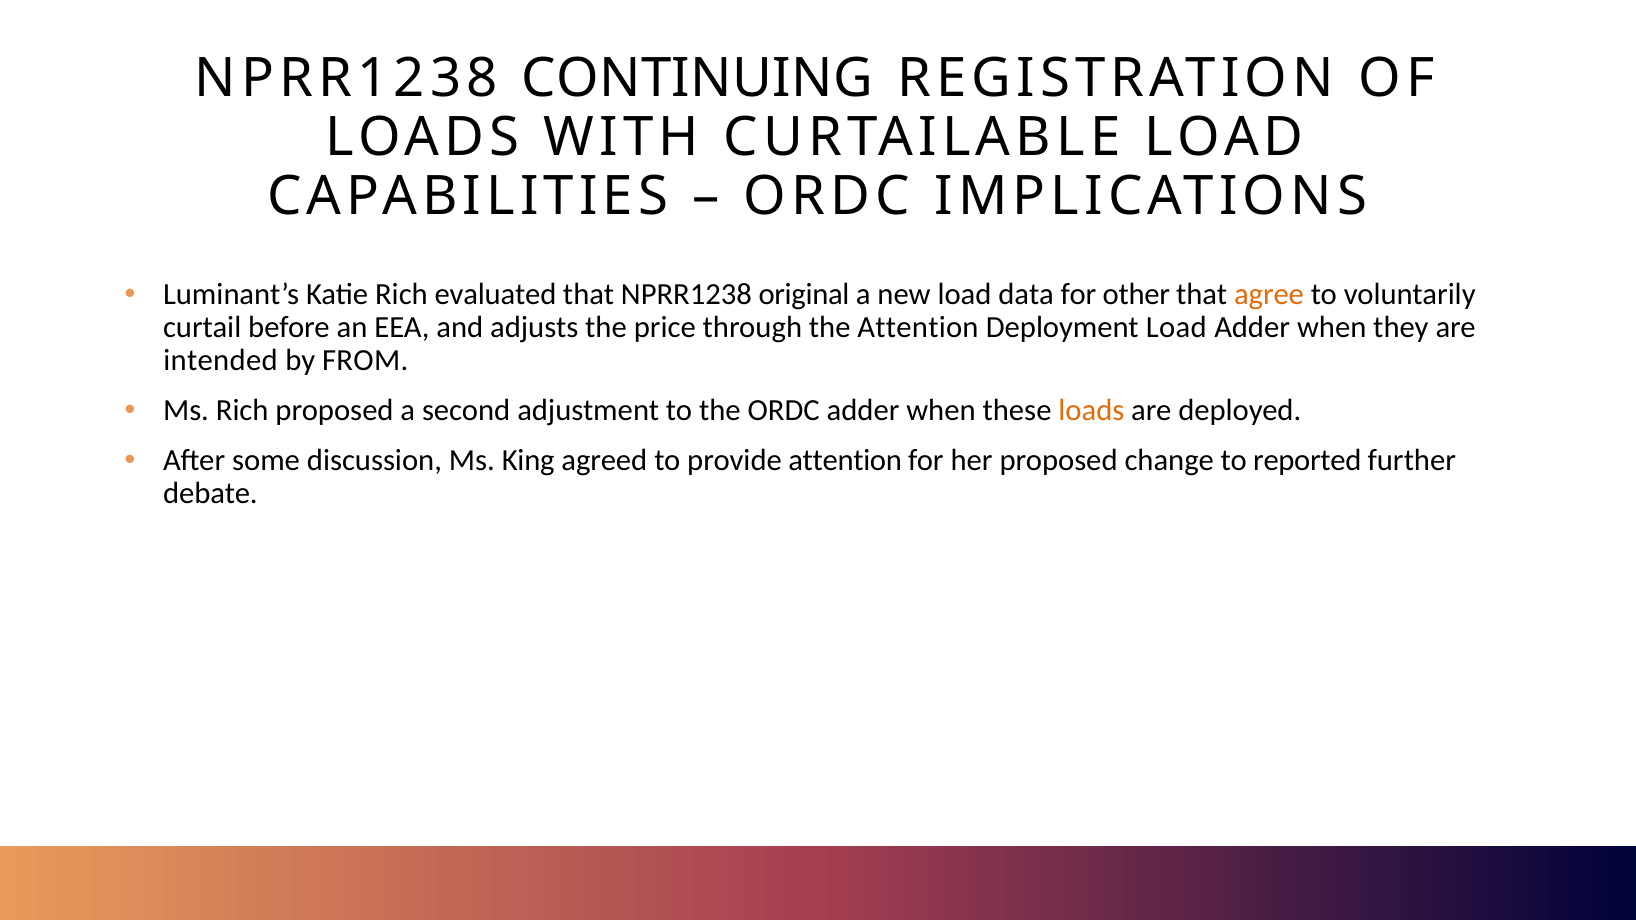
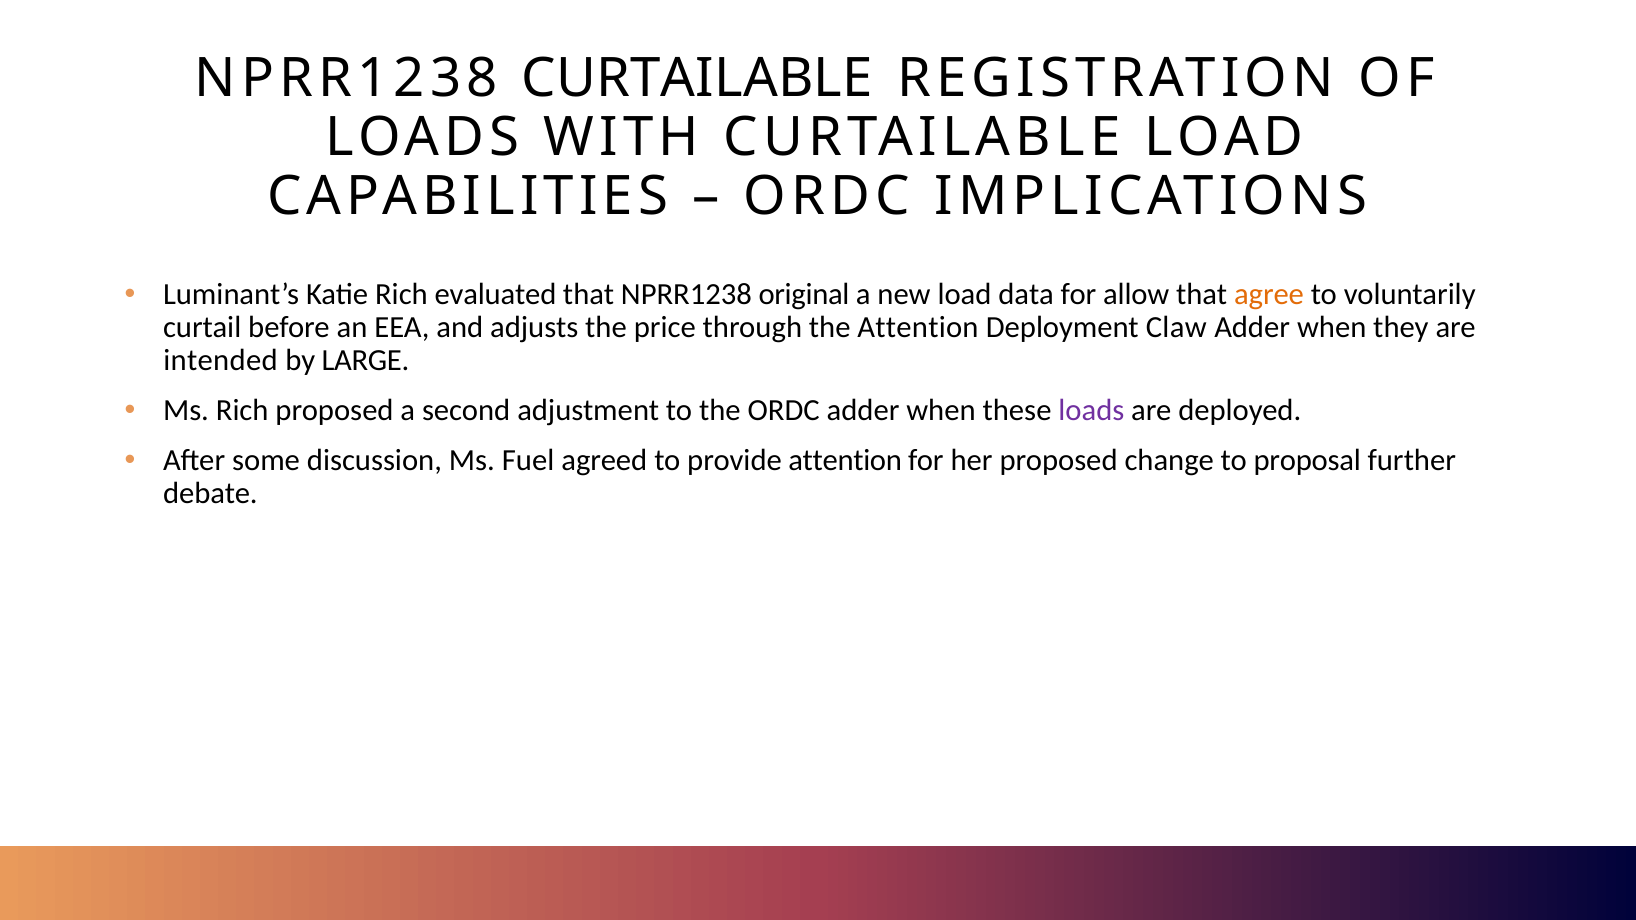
NPRR1238 CONTINUING: CONTINUING -> CURTAILABLE (697, 79)
other: other -> allow (1136, 294)
Deployment Load: Load -> Claw (1176, 327)
FROM: FROM -> LARGE (365, 360)
loads colour: orange -> purple (1091, 411)
King: King -> Fuel (528, 461)
reported: reported -> proposal (1307, 461)
